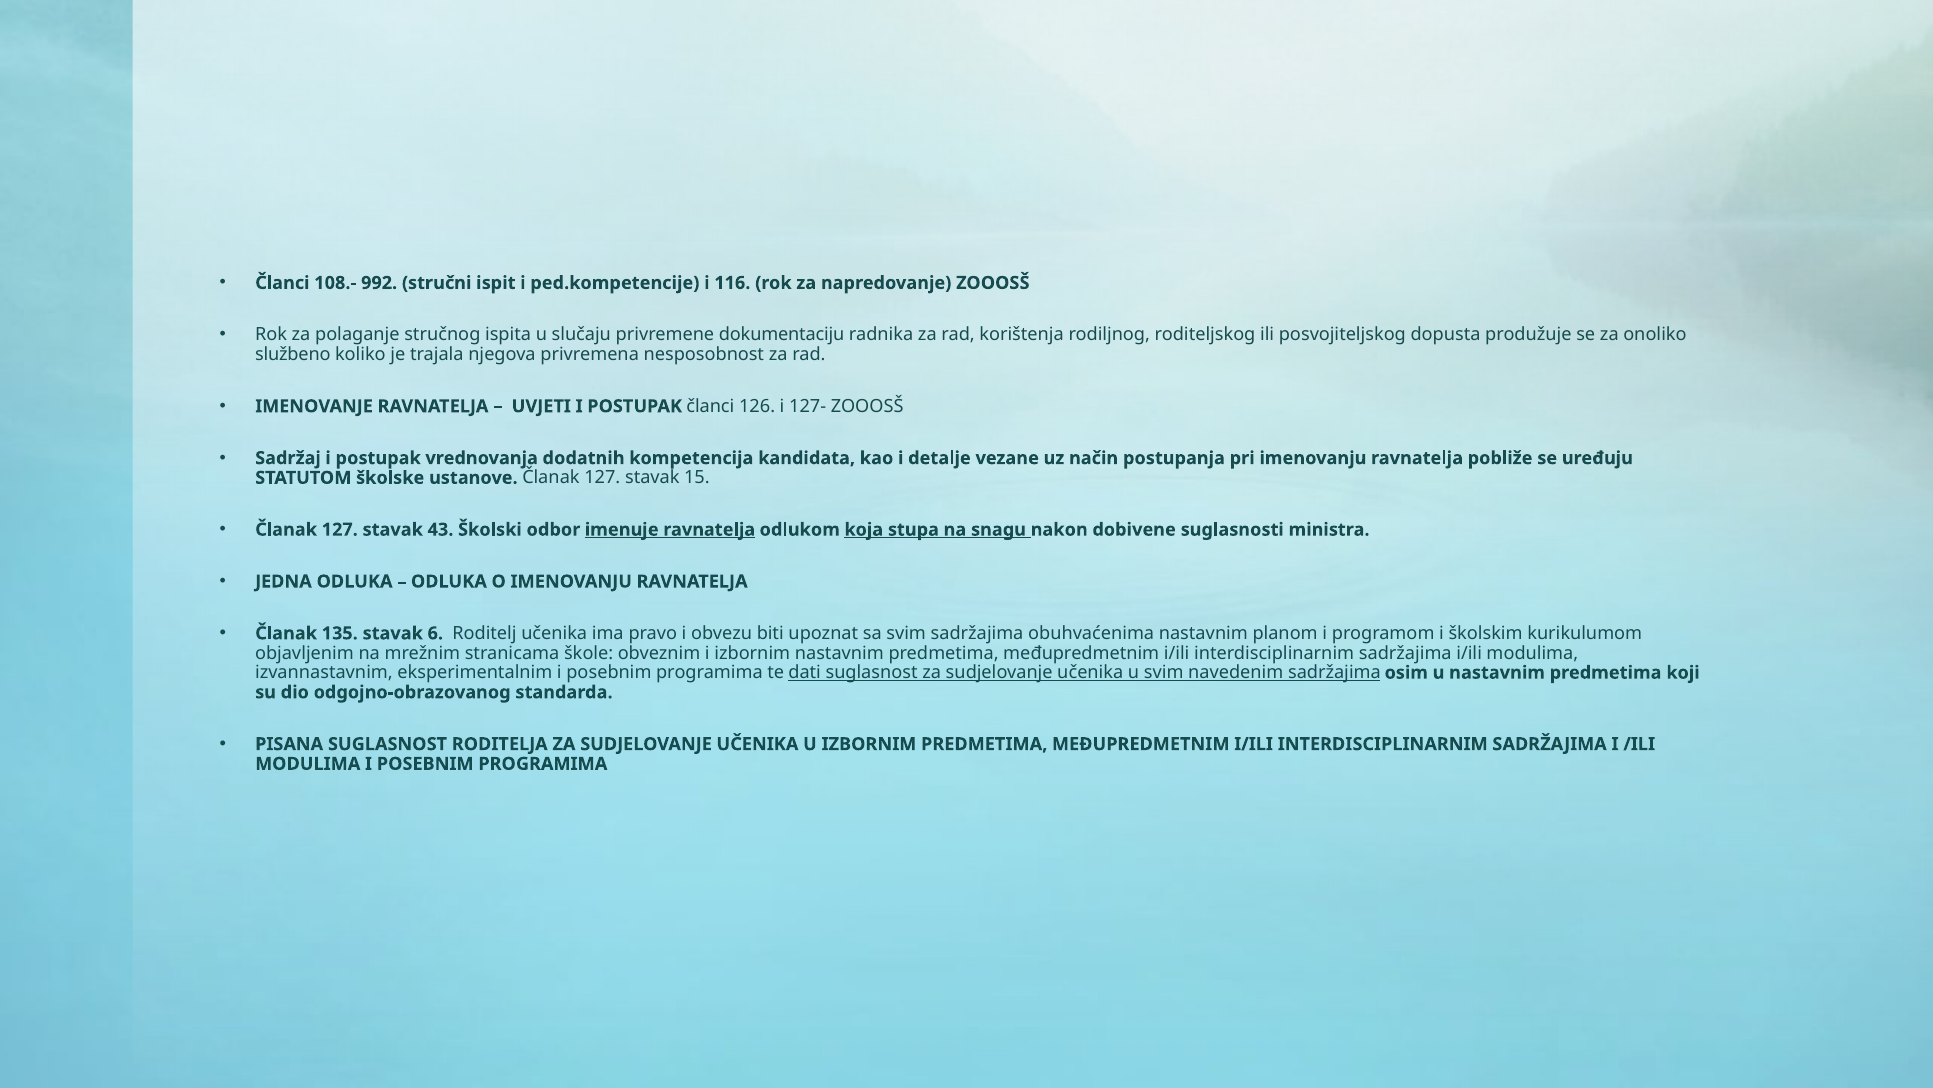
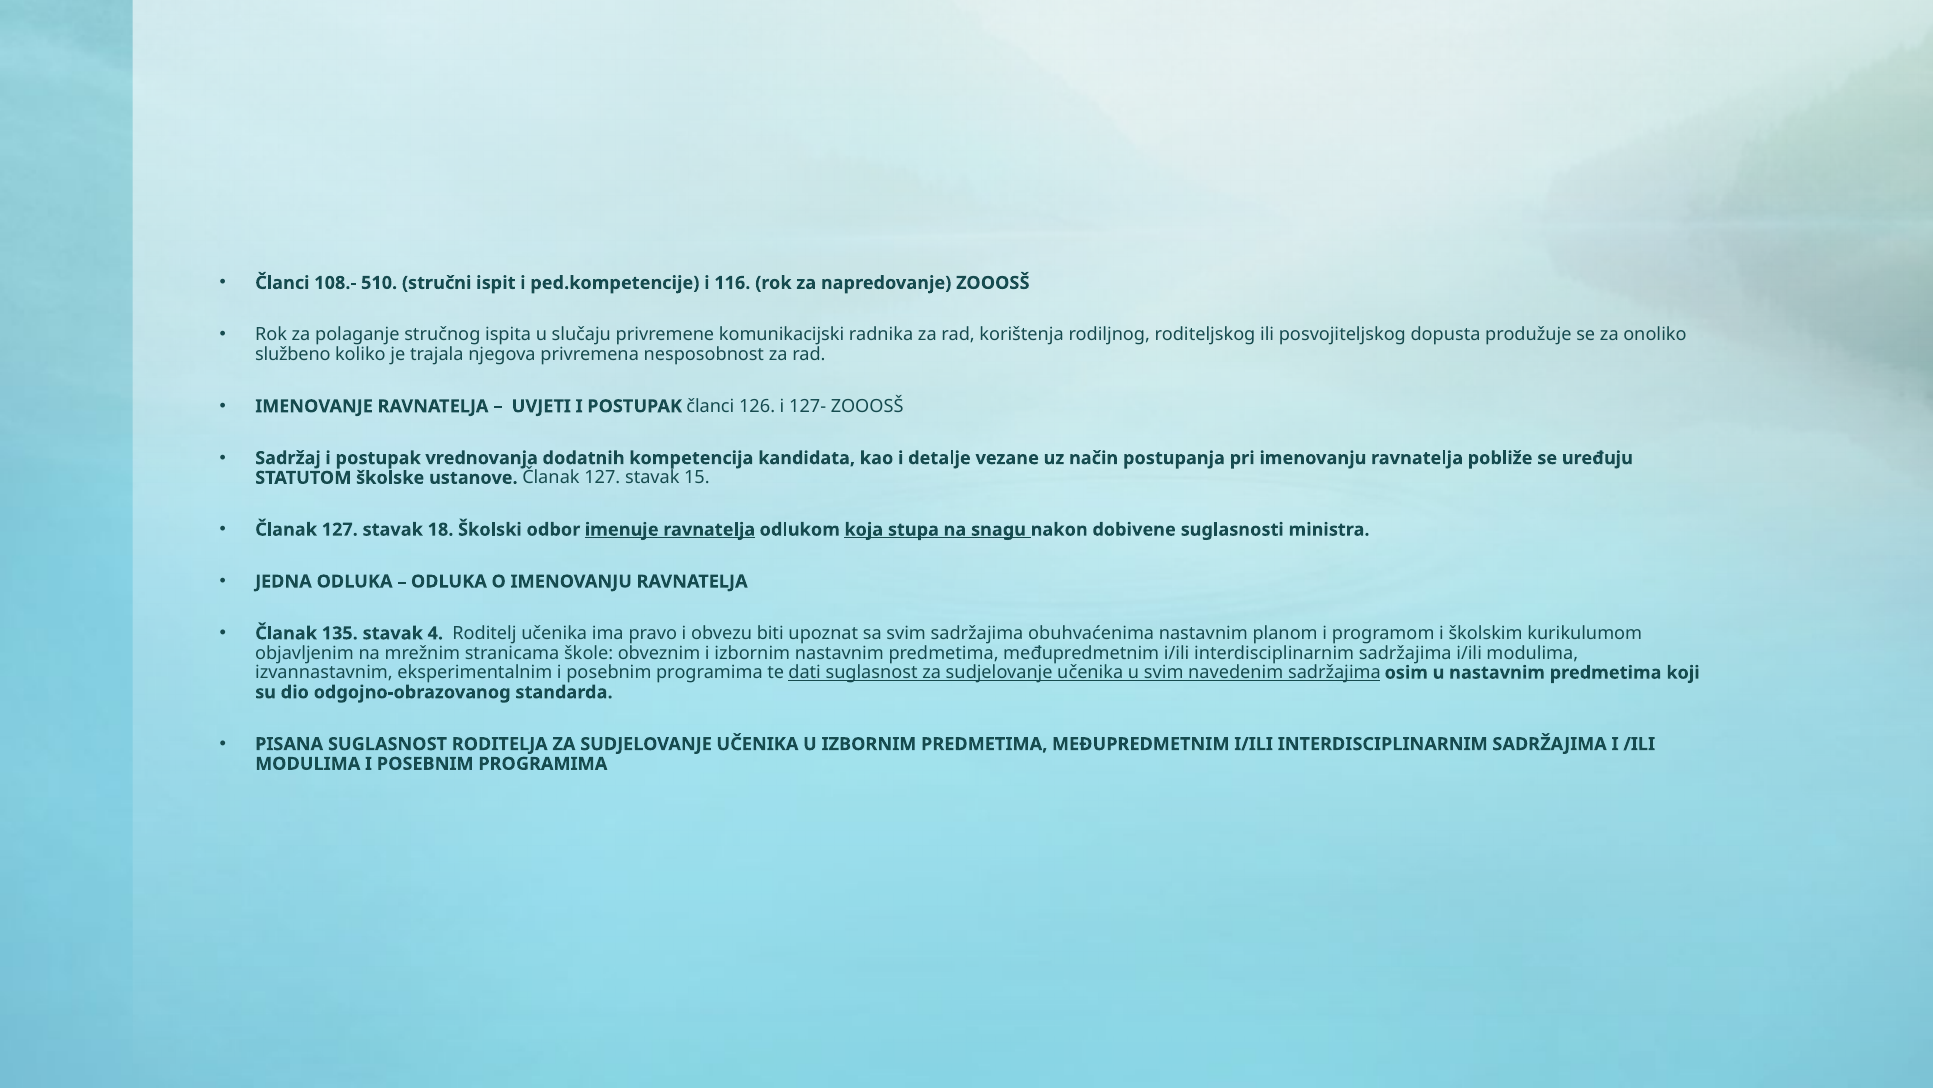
992: 992 -> 510 (379, 283)
dokumentaciju: dokumentaciju -> komunikacijski (782, 335)
43: 43 -> 18 (441, 529)
6: 6 -> 4 (435, 633)
